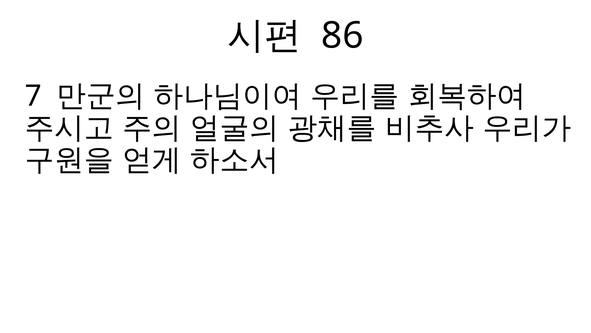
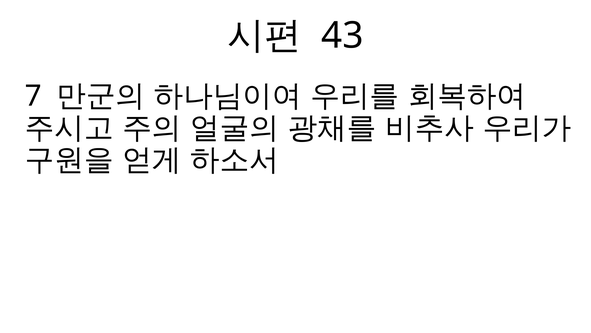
86: 86 -> 43 (342, 36)
